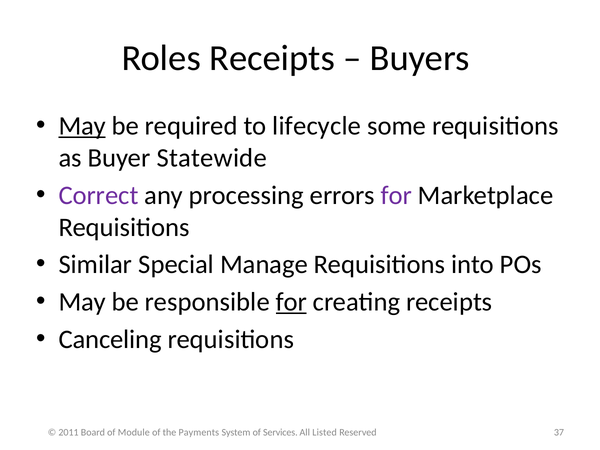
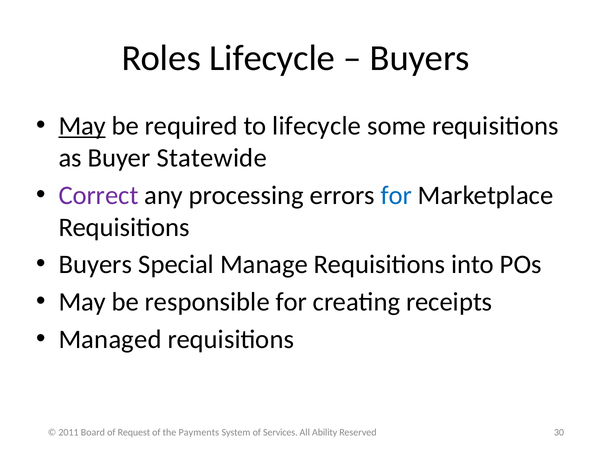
Roles Receipts: Receipts -> Lifecycle (272, 58)
for colour: purple -> blue (396, 195)
Similar: Similar -> Buyers (95, 265)
for underline: present -> none (291, 302)
Canceling: Canceling -> Managed (110, 339)
Module: Module -> Request (134, 433)
Listed: Listed -> Ability (325, 433)
37: 37 -> 30 (559, 433)
